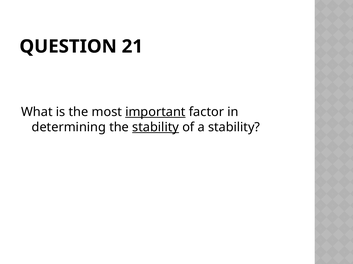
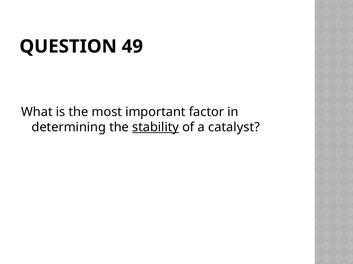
21: 21 -> 49 (132, 47)
important underline: present -> none (155, 112)
a stability: stability -> catalyst (234, 128)
